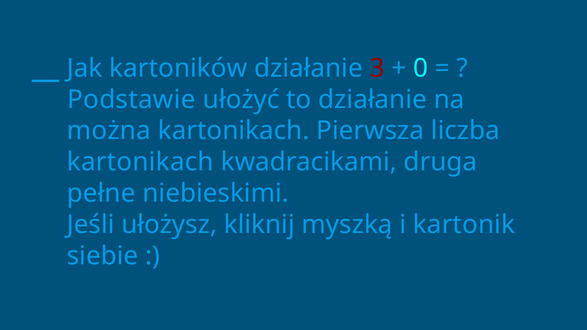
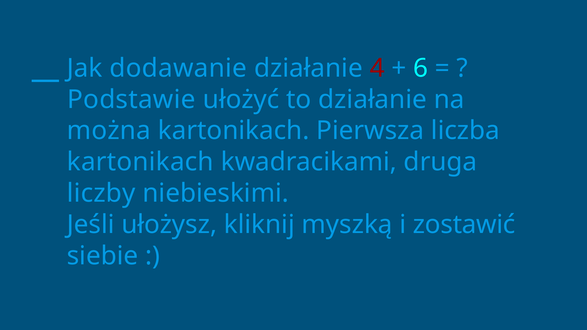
kartoników: kartoników -> dodawanie (178, 68)
3: 3 -> 4 (377, 68)
0: 0 -> 6 (421, 68)
pełne: pełne -> liczby (101, 193)
kartonik: kartonik -> zostawić (464, 225)
